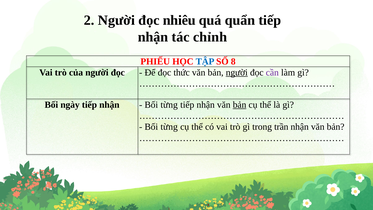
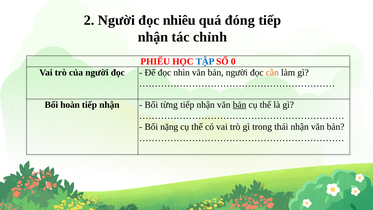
quẩn: quẩn -> đóng (240, 20)
8: 8 -> 0 (233, 61)
thức: thức -> nhìn (182, 72)
người underline: present -> none (237, 72)
cần colour: purple -> orange (272, 72)
ngày: ngày -> hoàn (70, 105)
từng: từng -> nặng (169, 127)
trần: trần -> thái (281, 127)
